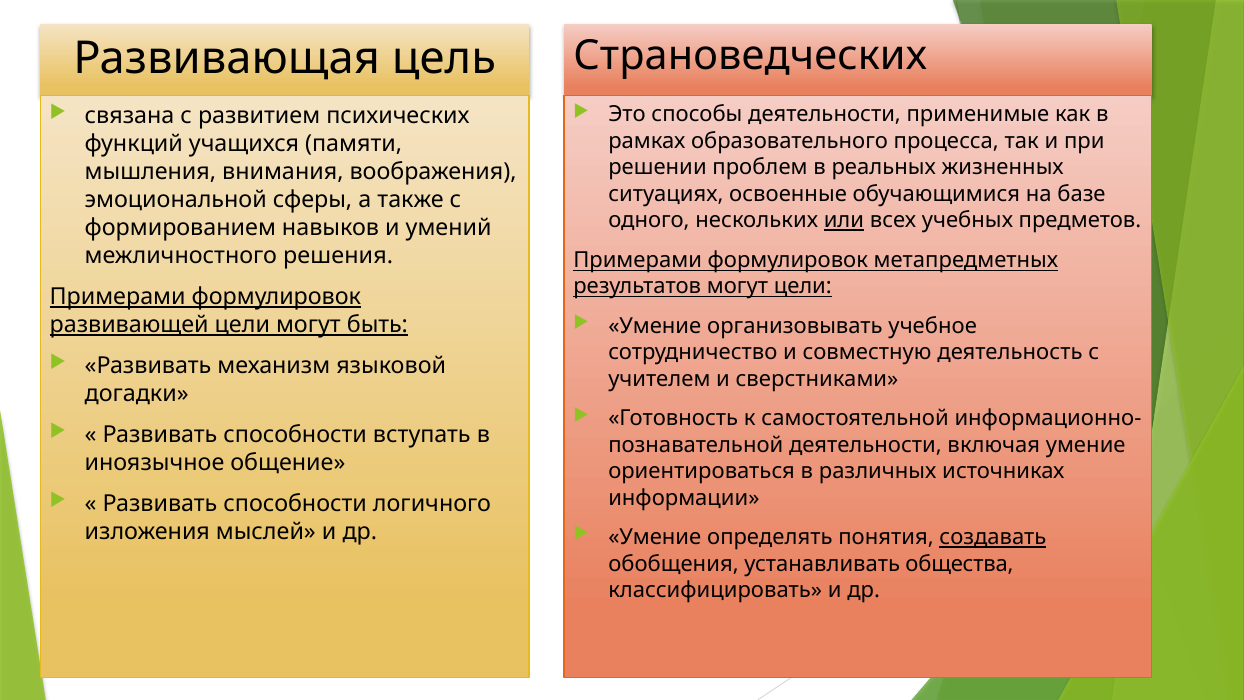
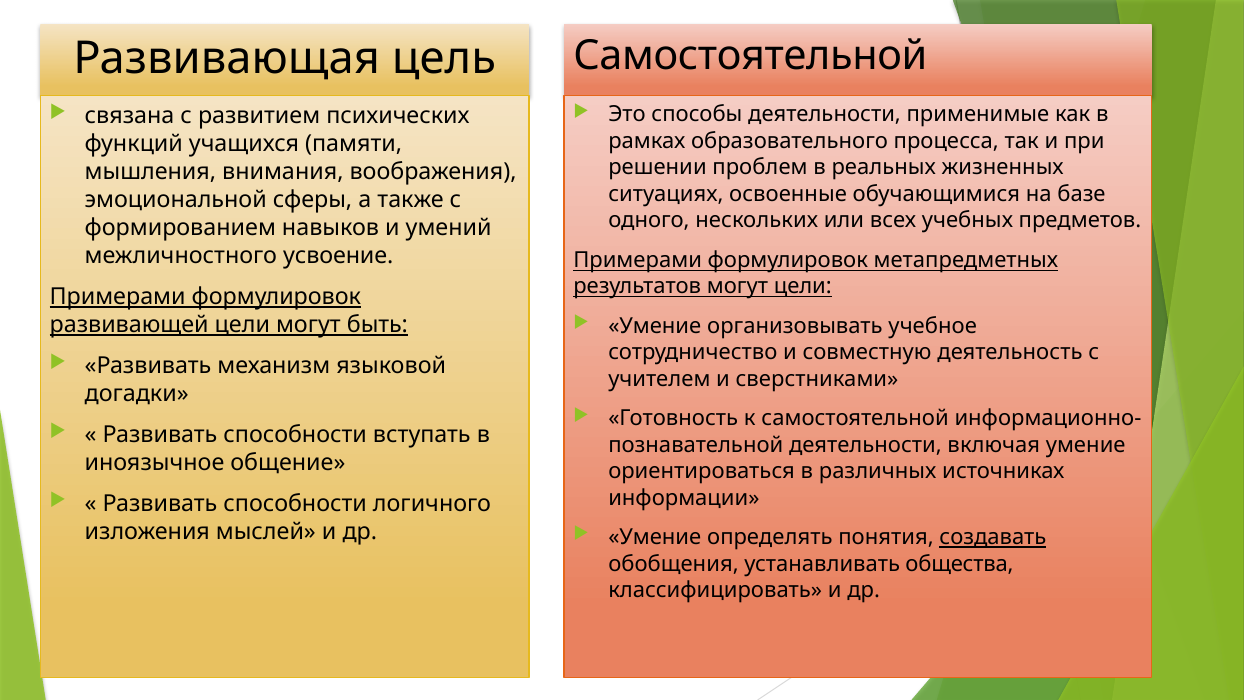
Страноведческих: Страноведческих -> Самостоятельной (750, 56)
или underline: present -> none (844, 221)
решения: решения -> усвоение (338, 255)
